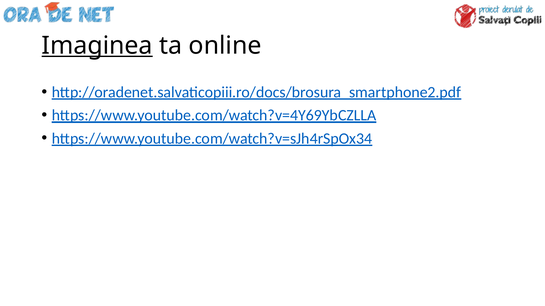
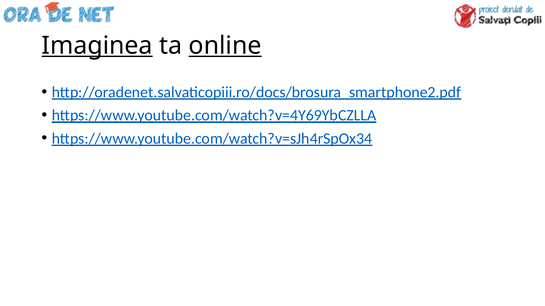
online underline: none -> present (225, 46)
